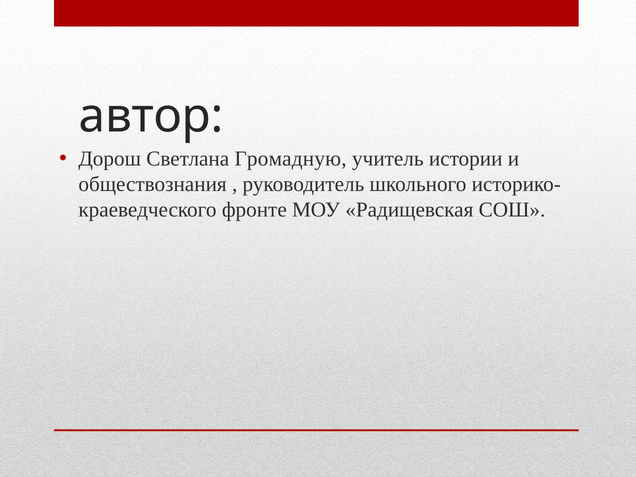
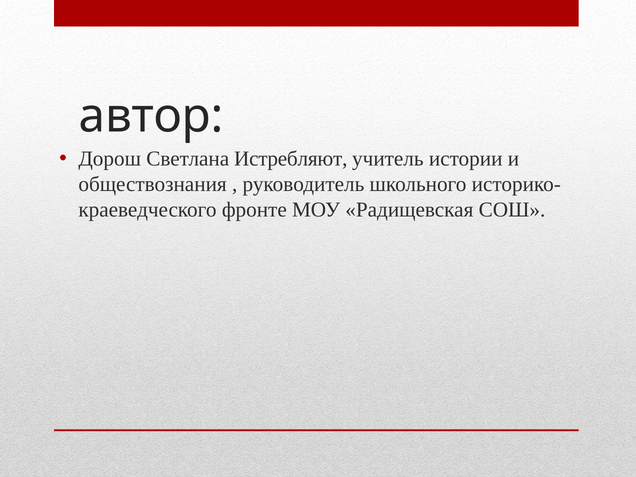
Громадную: Громадную -> Истребляют (291, 159)
